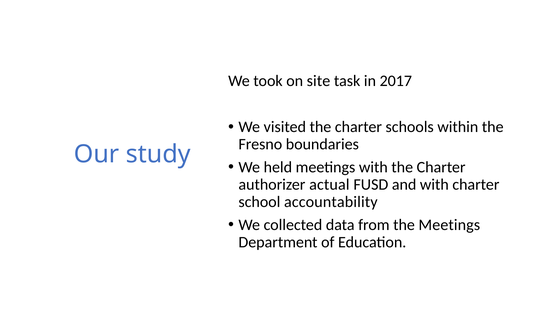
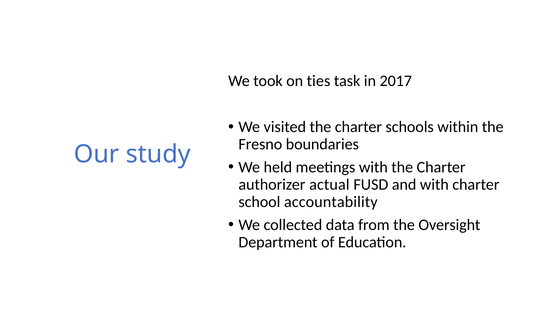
site: site -> ties (318, 81)
the Meetings: Meetings -> Oversight (449, 225)
